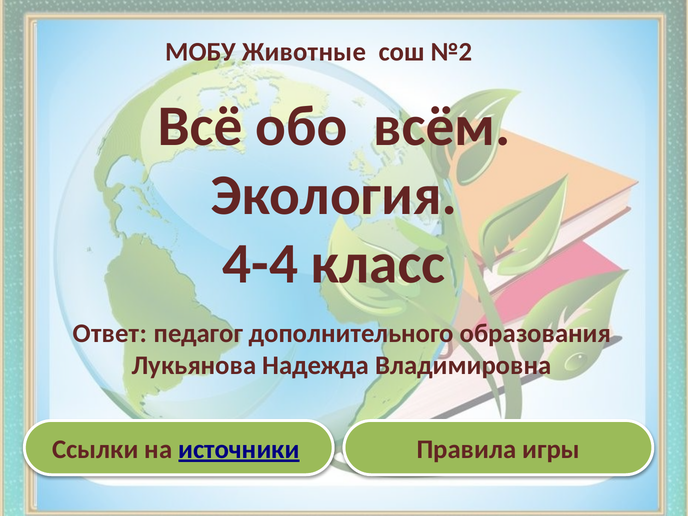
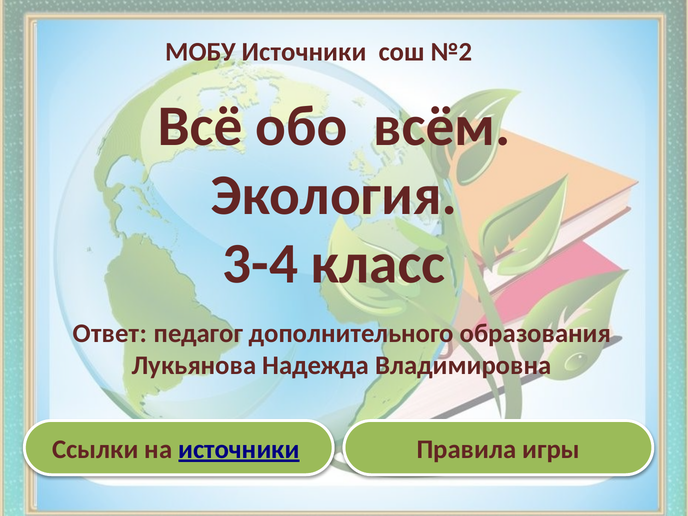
МОБУ Животные: Животные -> Источники (304, 52)
4-4: 4-4 -> 3-4 (260, 264)
